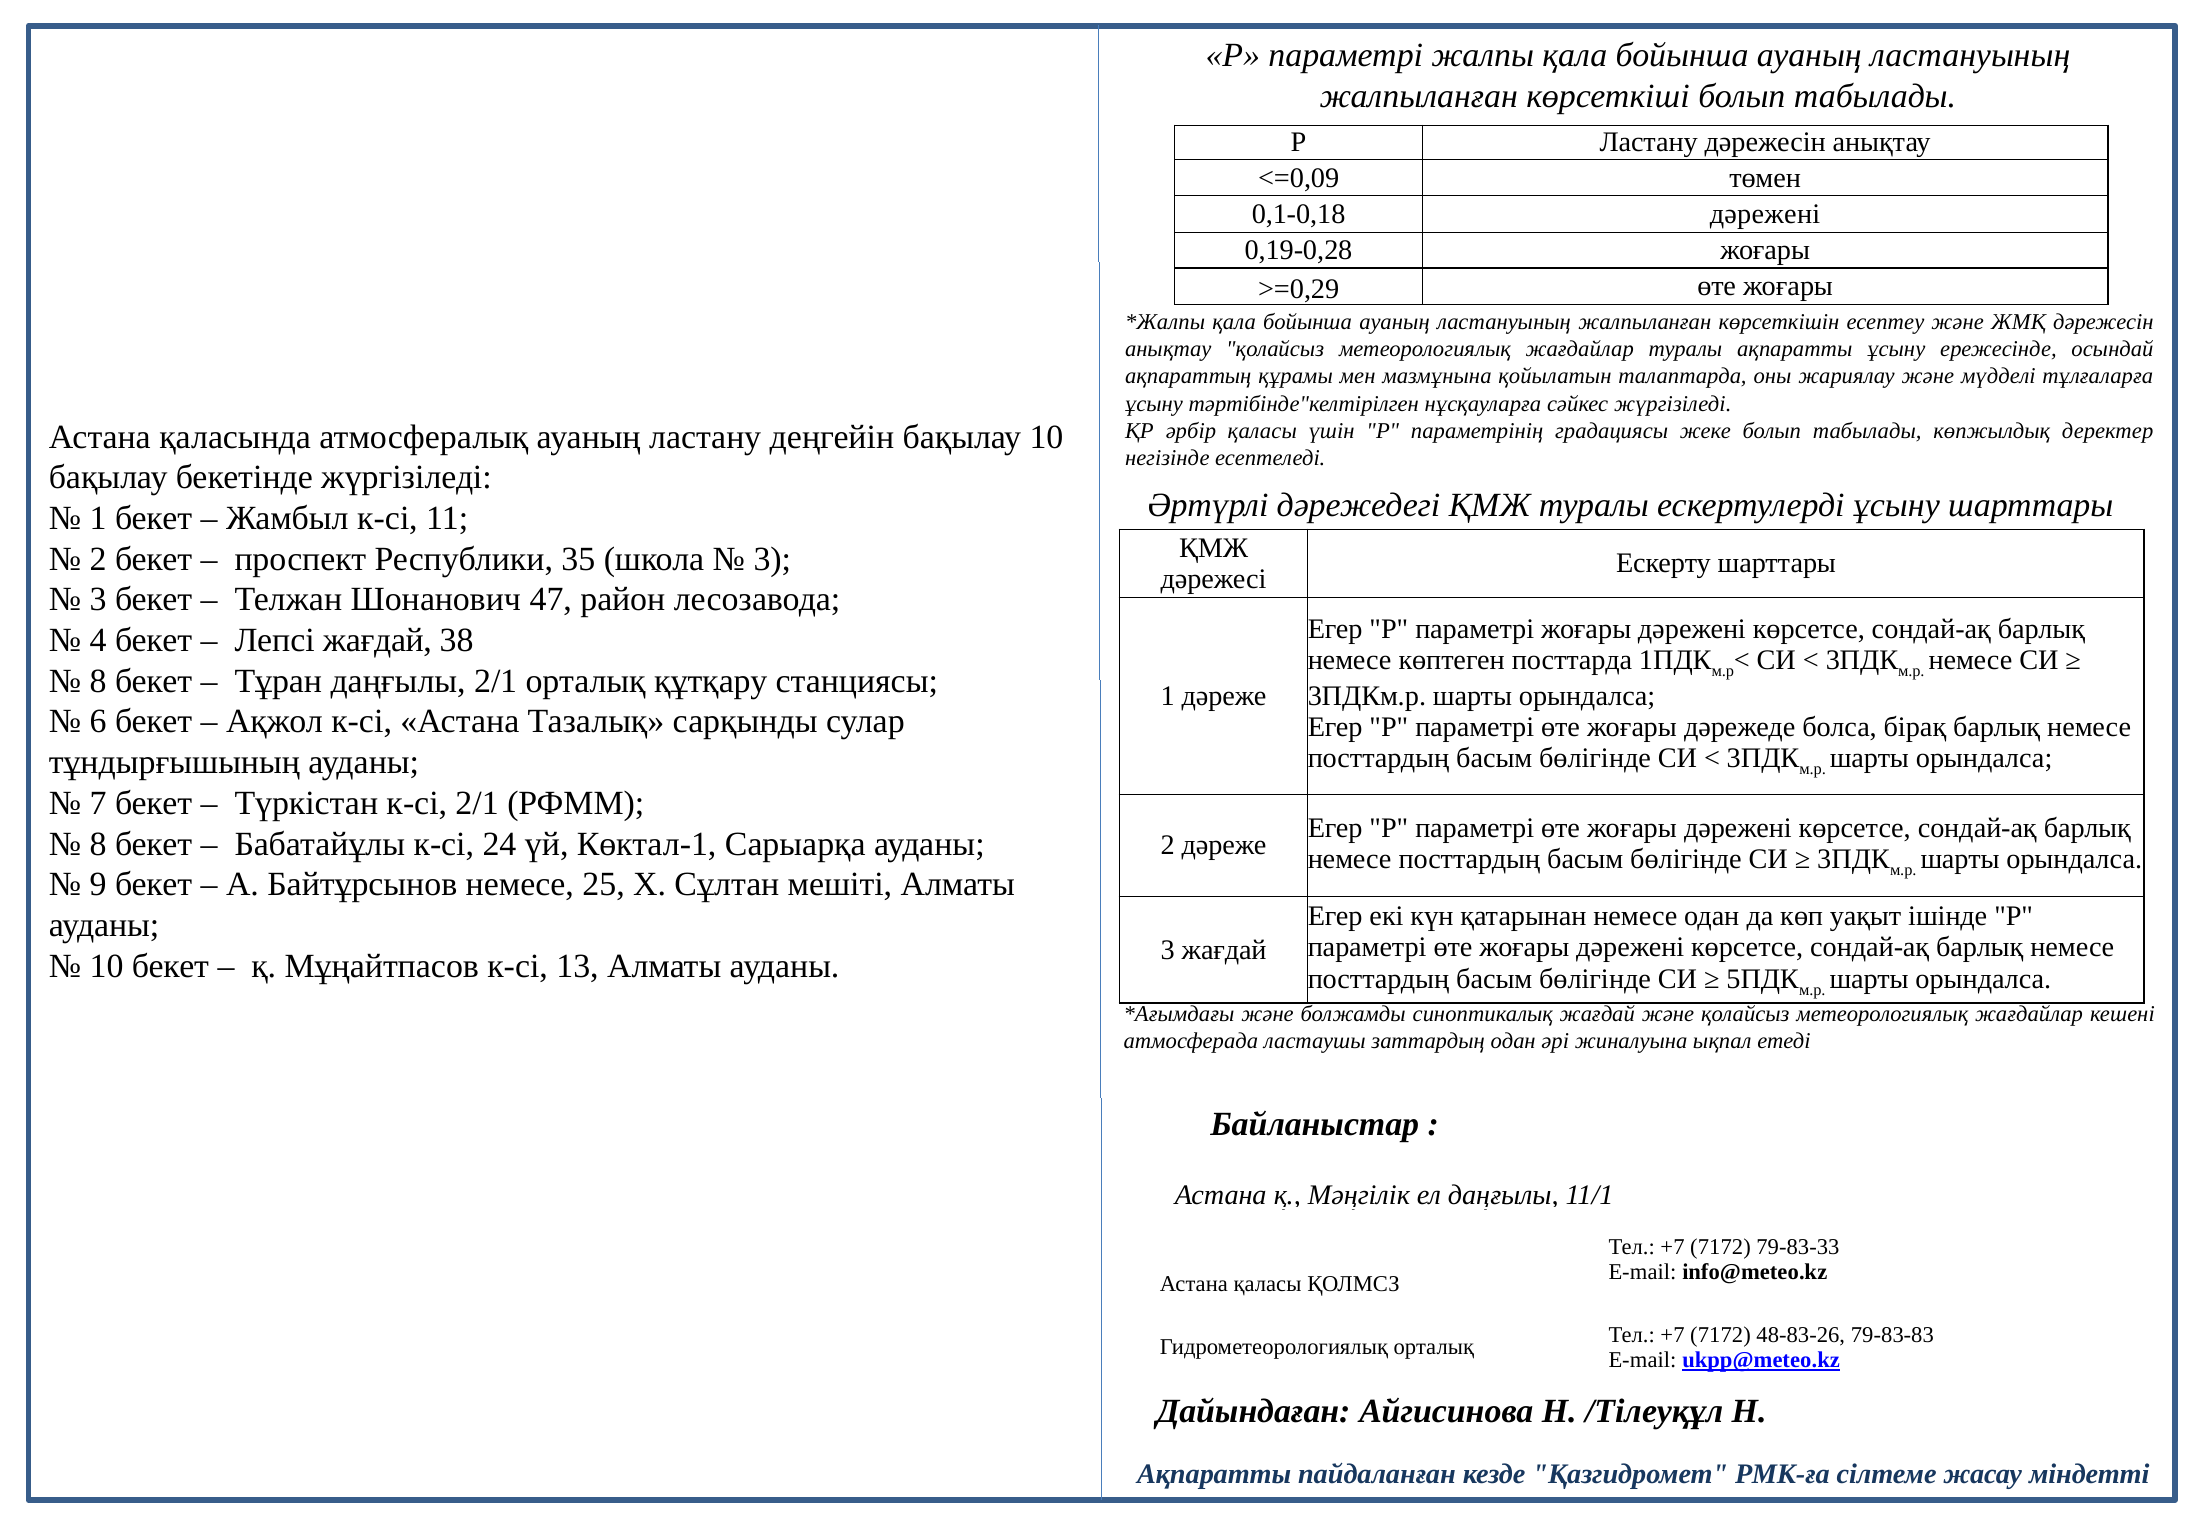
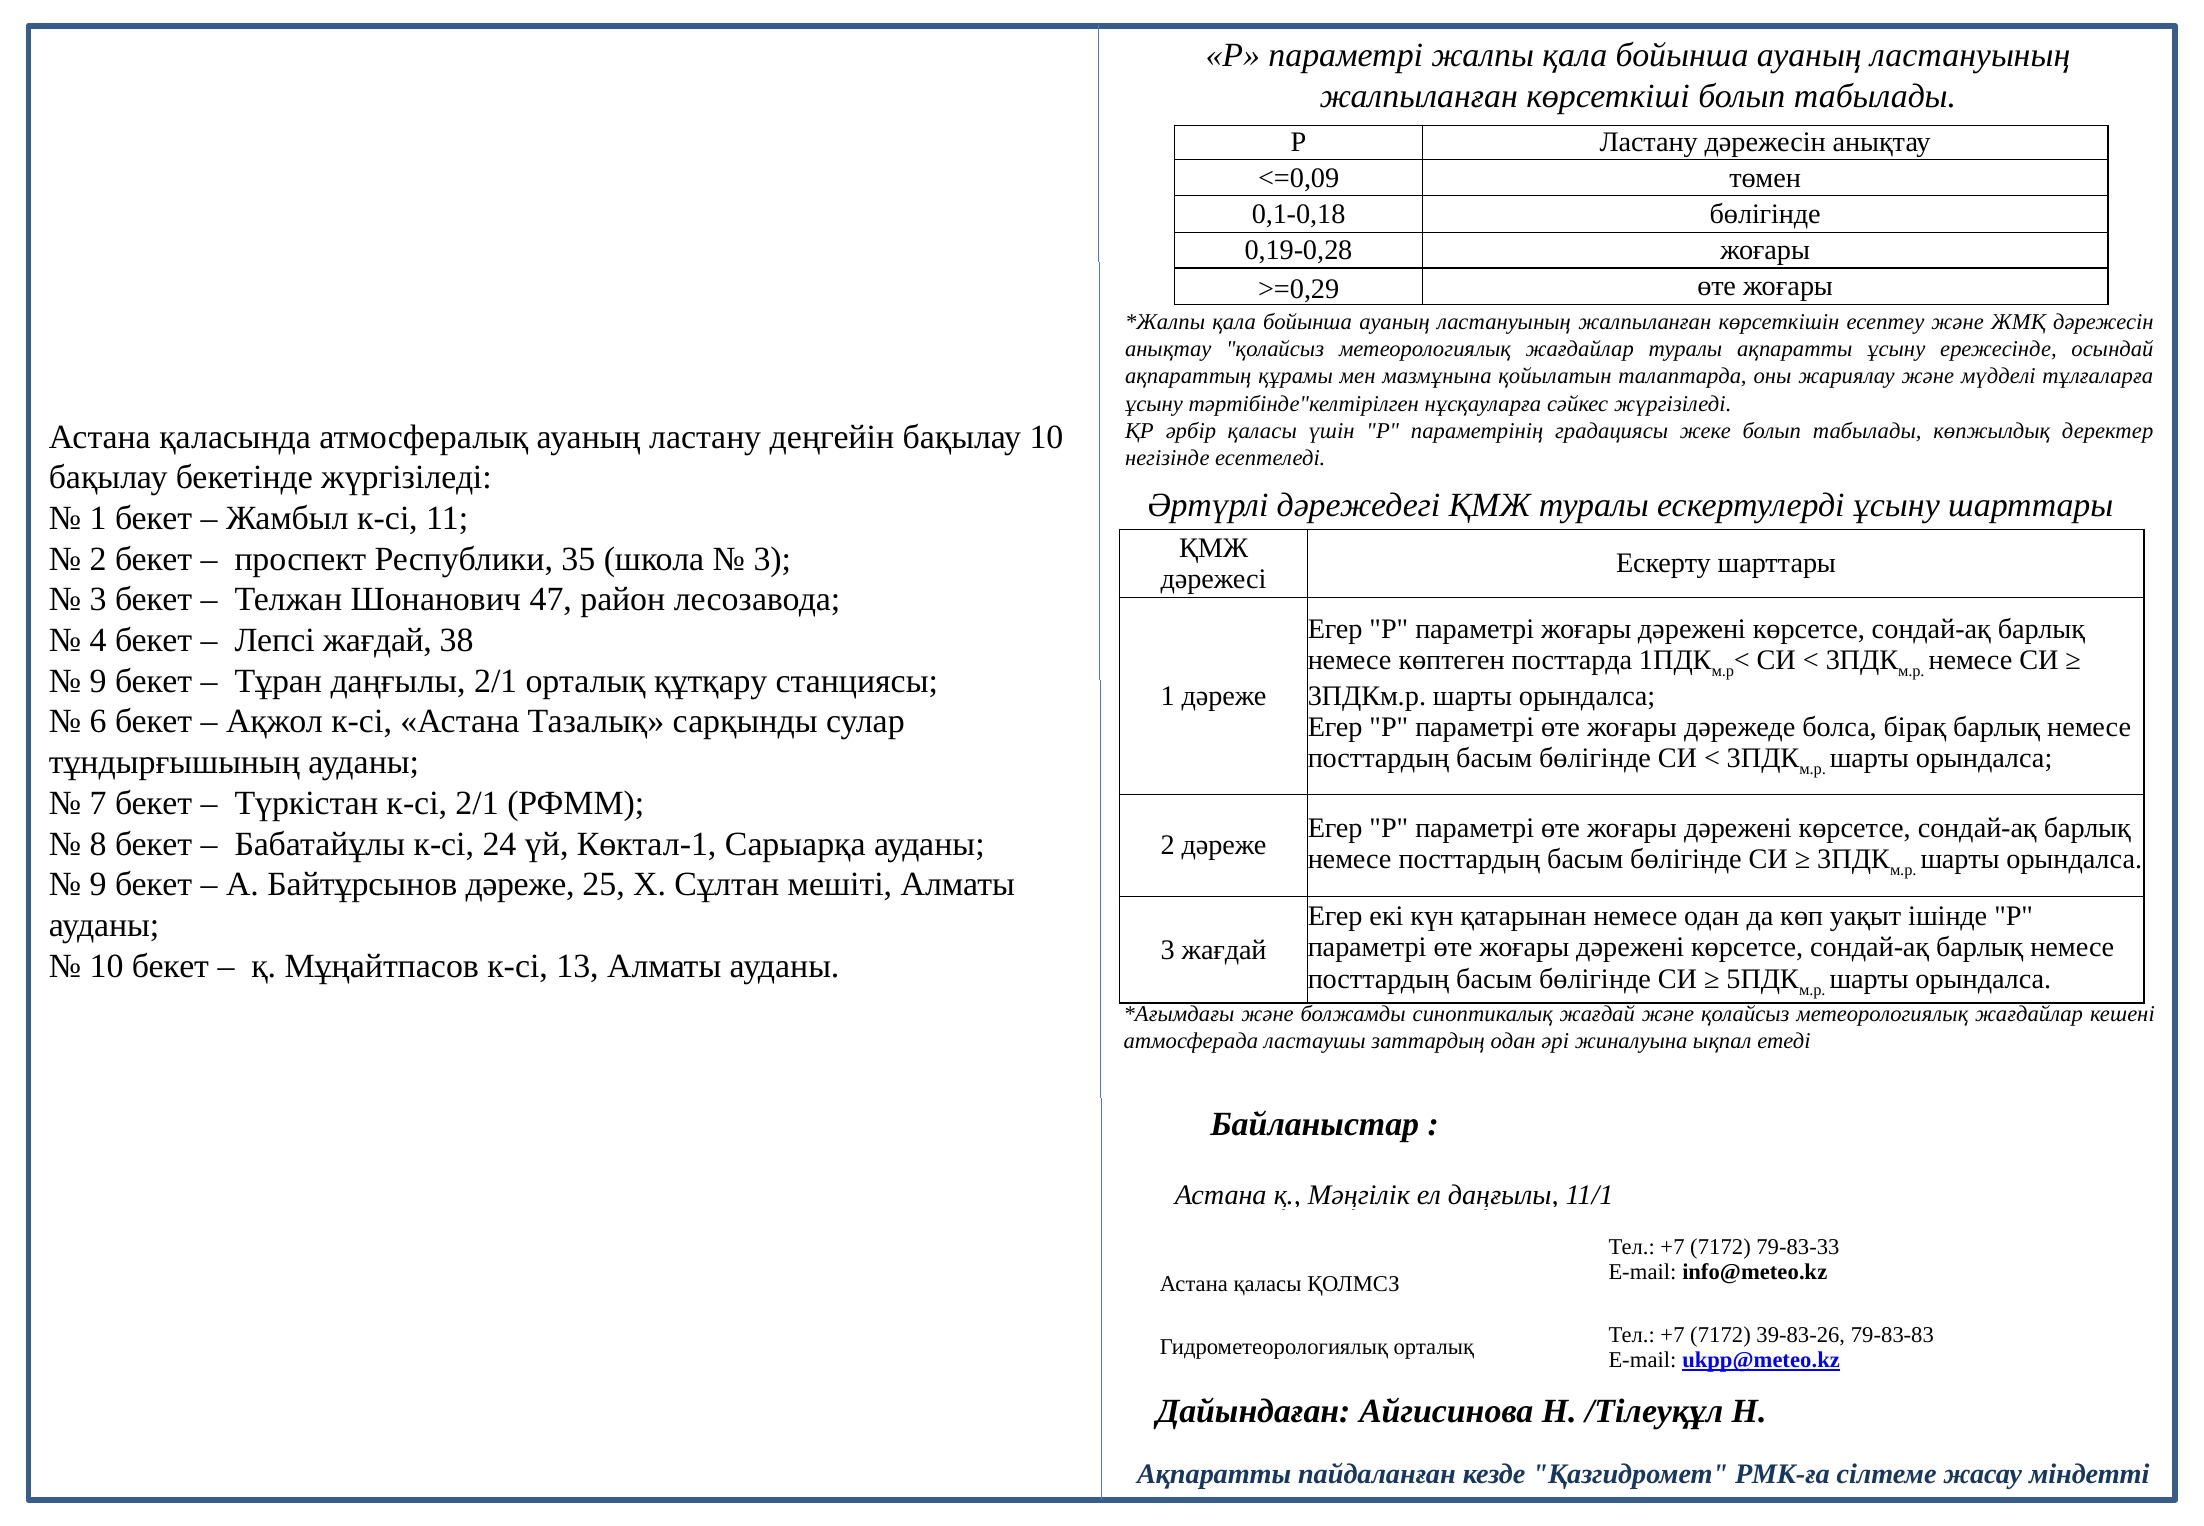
0,1-0,18 дәрежені: дәрежені -> бөлігінде (1765, 214)
8: 8 -> 9 (98, 681)
Байтұрсынов немесе: немесе -> дәреже (520, 884)
48-83-26: 48-83-26 -> 39-83-26 (1801, 1335)
